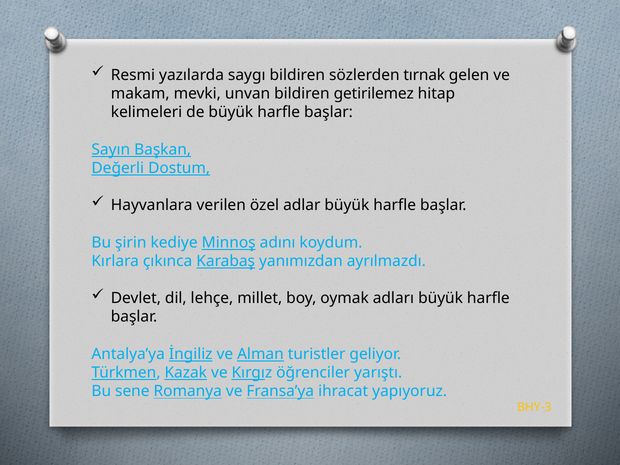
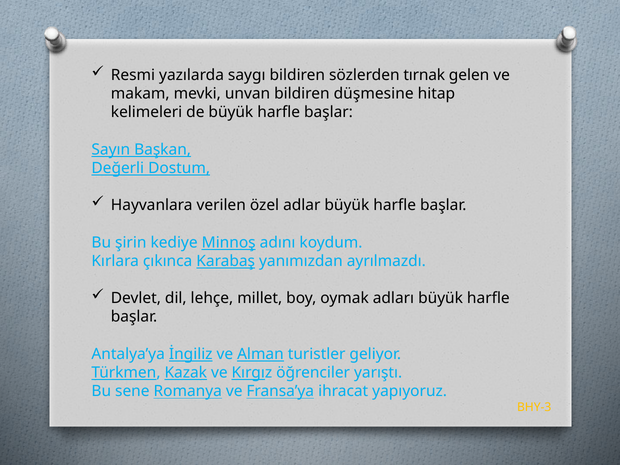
getirilemez: getirilemez -> düşmesine (374, 94)
